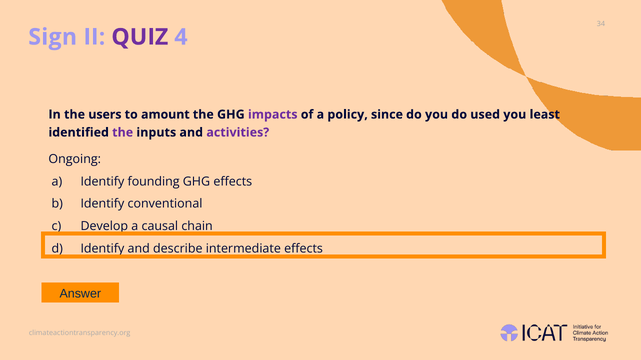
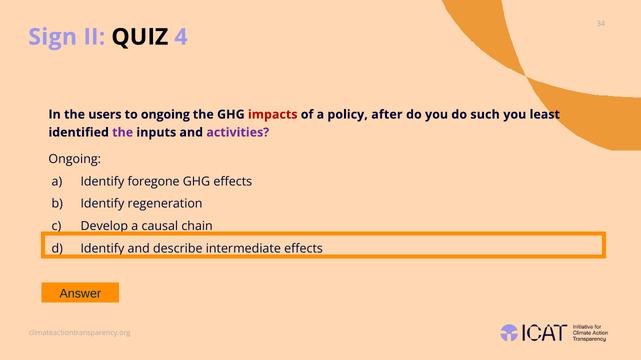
QUIZ colour: purple -> black (140, 37)
to amount: amount -> ongoing (165, 115)
impacts colour: purple -> red (273, 115)
since: since -> after (387, 115)
used: used -> such (485, 115)
founding: founding -> foregone (154, 182)
conventional: conventional -> regeneration (165, 204)
